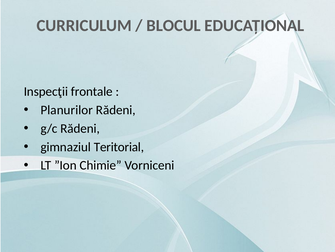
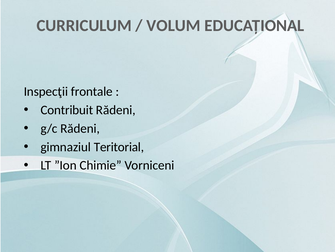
BLOCUL: BLOCUL -> VOLUM (174, 25)
Planurilor: Planurilor -> Contribuit (67, 110)
